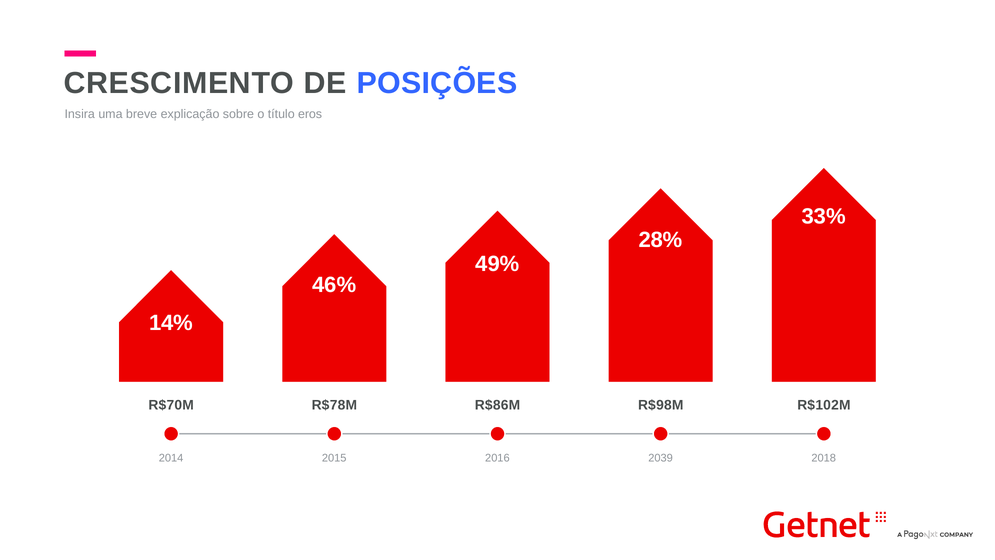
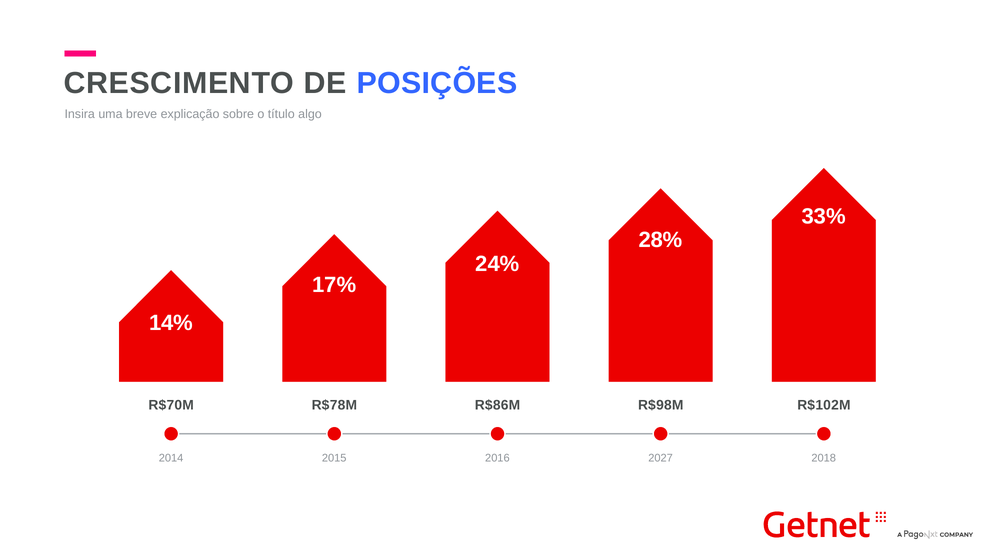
eros: eros -> algo (310, 114)
49%: 49% -> 24% (497, 264)
46%: 46% -> 17% (334, 285)
2039: 2039 -> 2027 (661, 458)
